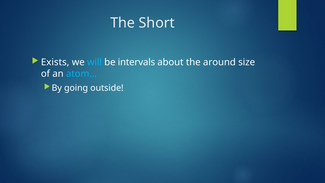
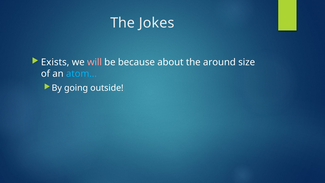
Short: Short -> Jokes (157, 23)
will colour: light blue -> pink (94, 62)
intervals: intervals -> because (136, 62)
